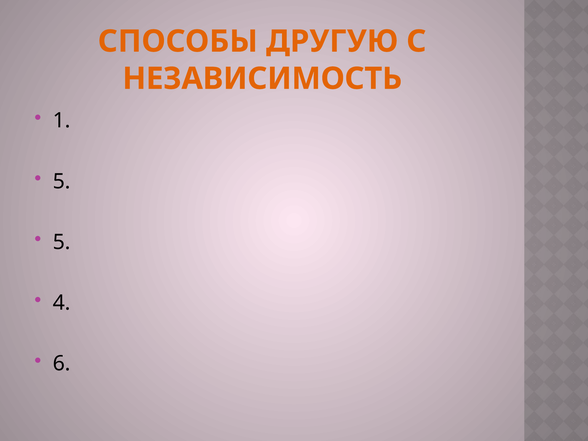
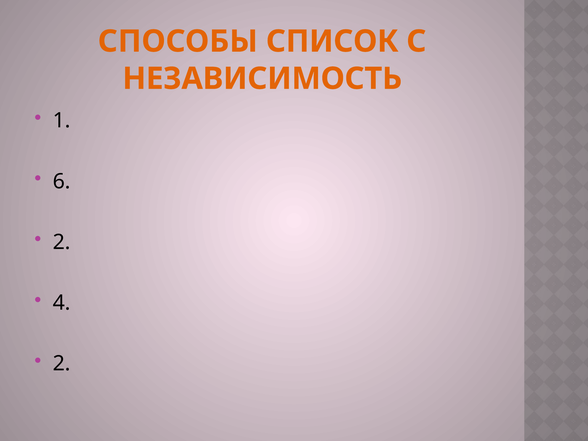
ДРУГУЮ: ДРУГУЮ -> СПИСОК (332, 41)
5: 5 -> 6 (62, 181)
5: 5 -> 2 (62, 242)
6: 6 -> 2 (62, 364)
